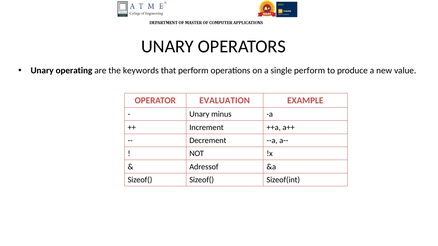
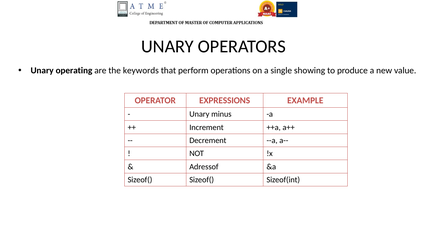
single perform: perform -> showing (310, 71)
EVALUATION: EVALUATION -> EXPRESSIONS (225, 101)
